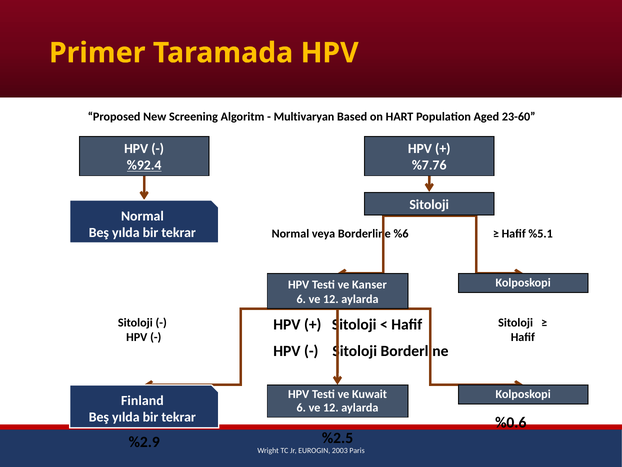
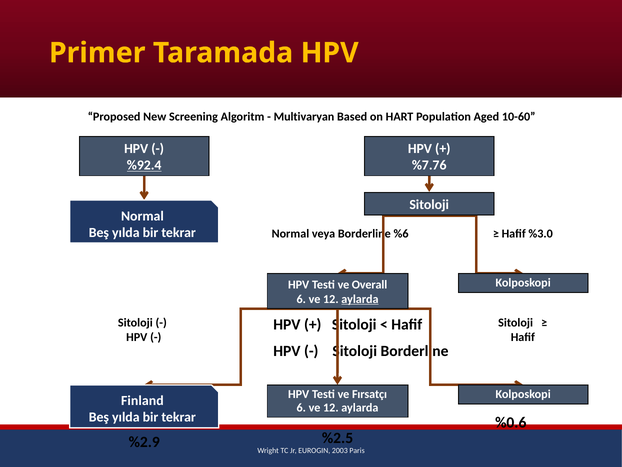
23-60: 23-60 -> 10-60 (519, 117)
%5.1: %5.1 -> %3.0 (541, 234)
Kanser: Kanser -> Overall (370, 284)
aylarda underline: none -> present (360, 299)
Kuwait: Kuwait -> Fırsatçı (370, 394)
